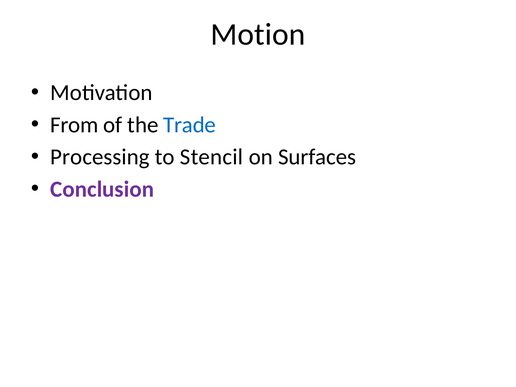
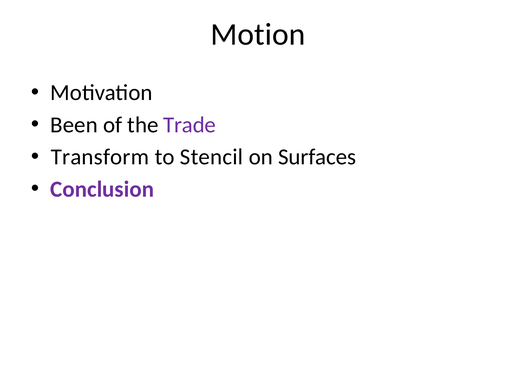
From: From -> Been (74, 125)
Trade colour: blue -> purple (190, 125)
Processing: Processing -> Transform (100, 157)
